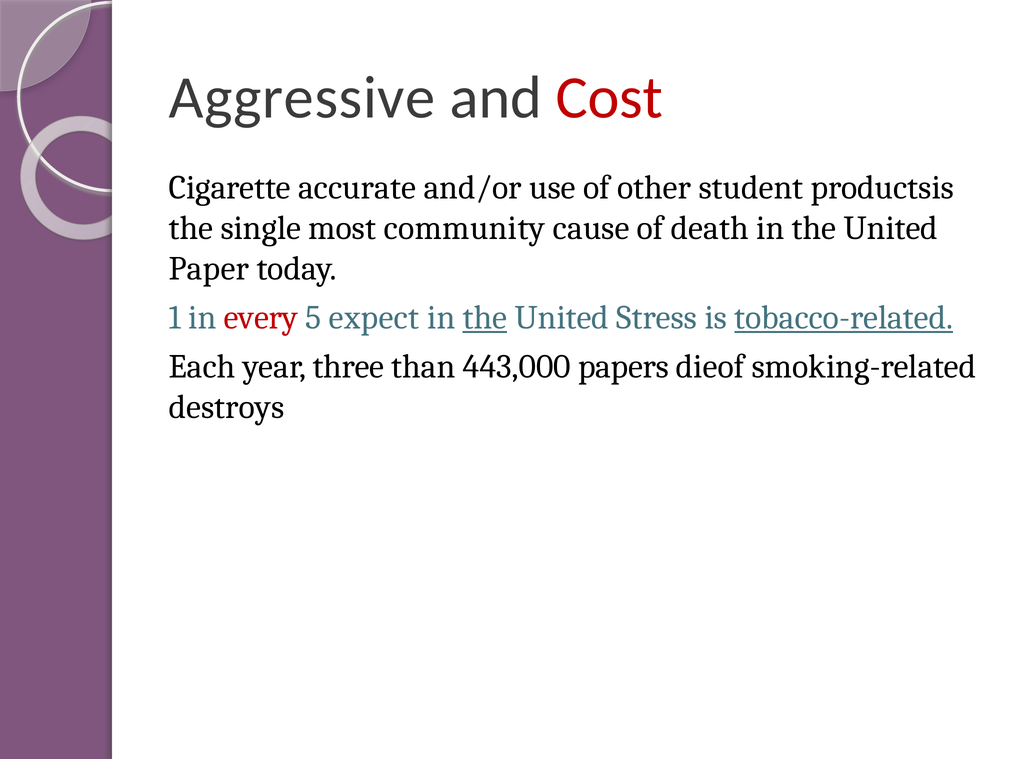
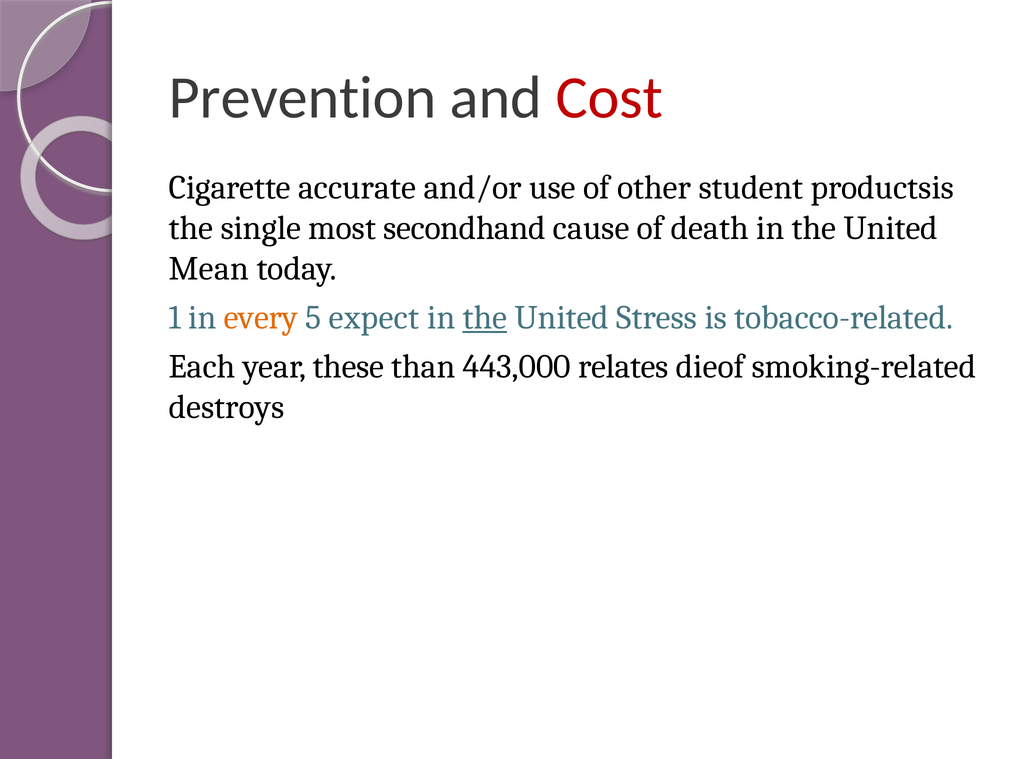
Aggressive: Aggressive -> Prevention (302, 98)
community: community -> secondhand (465, 228)
Paper: Paper -> Mean (209, 269)
every colour: red -> orange (261, 317)
tobacco-related underline: present -> none (844, 317)
three: three -> these (348, 366)
papers: papers -> relates (623, 366)
